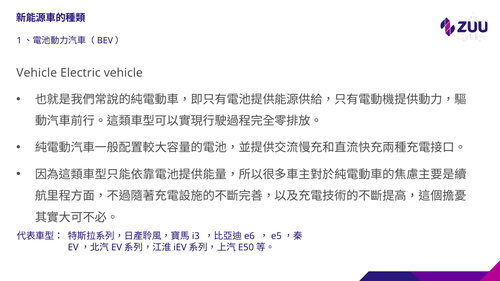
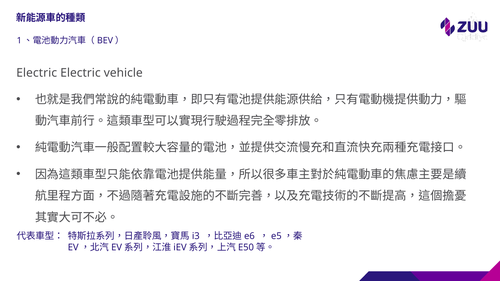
Vehicle: Vehicle -> Electric (37, 73)
